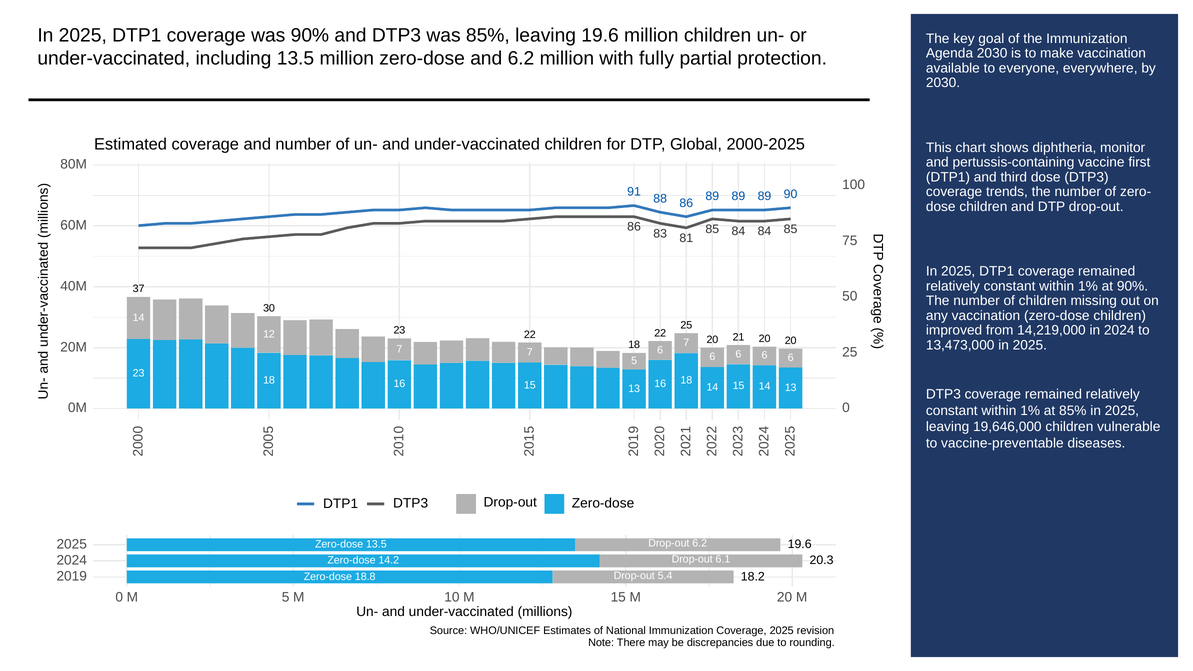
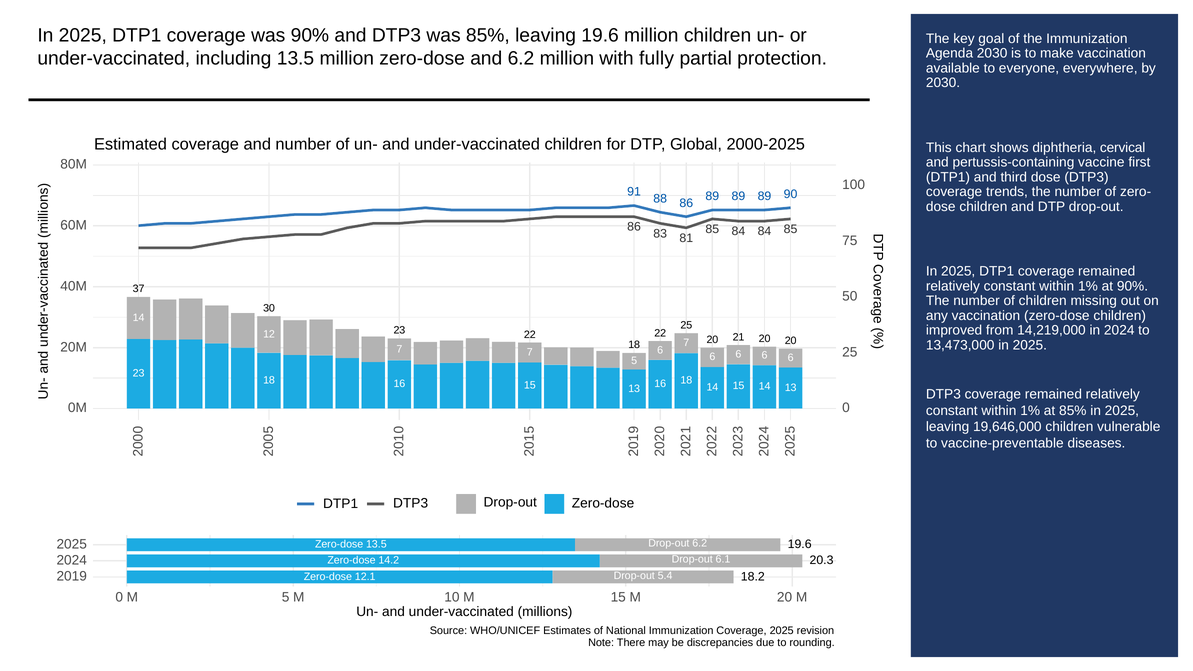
monitor: monitor -> cervical (1123, 148)
18.8: 18.8 -> 12.1 (365, 577)
